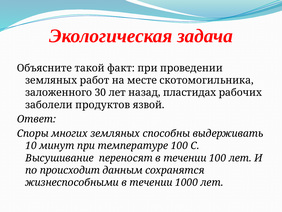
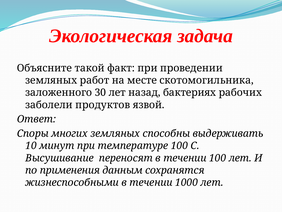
пластидах: пластидах -> бактериях (190, 92)
происходит: происходит -> применения (70, 170)
